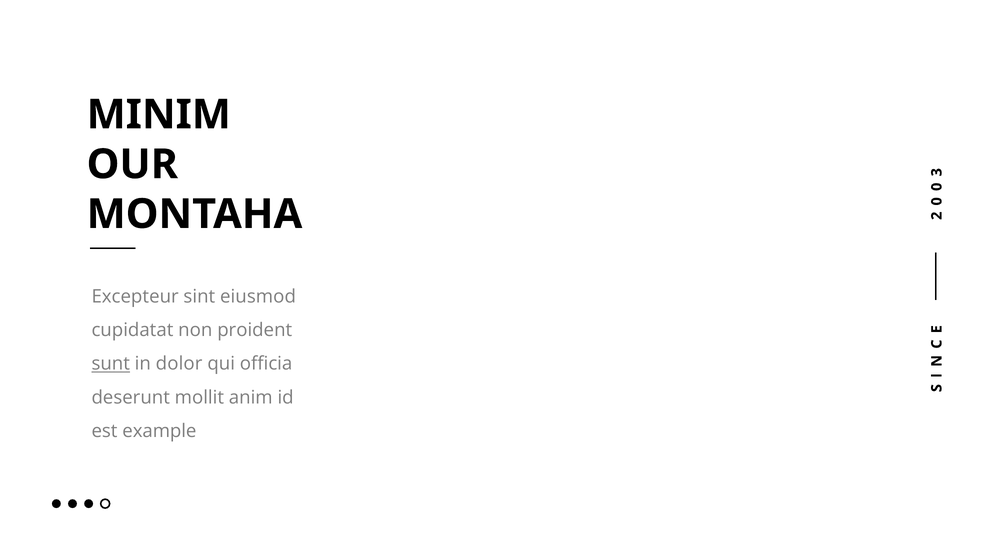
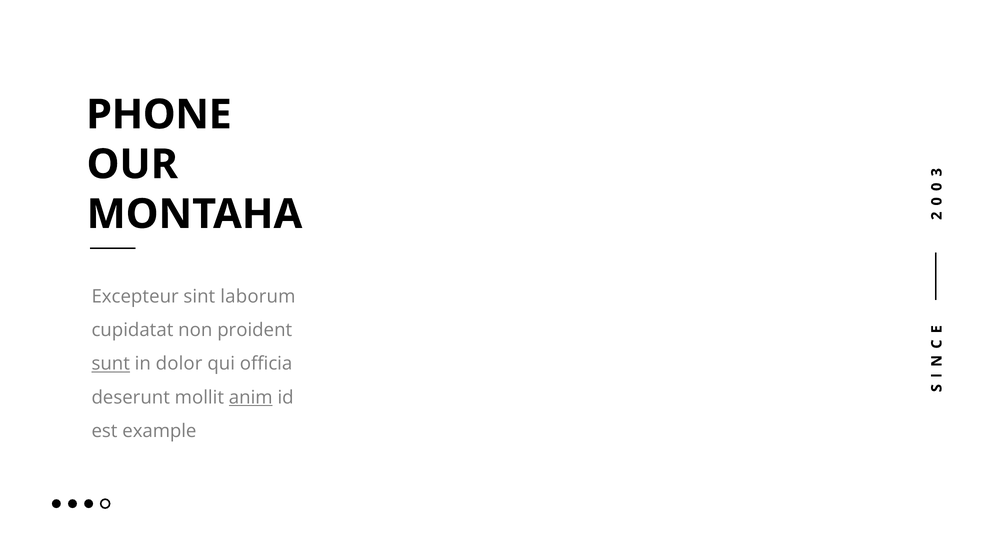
MINIM: MINIM -> PHONE (159, 115)
eiusmod: eiusmod -> laborum (258, 297)
anim underline: none -> present (251, 398)
